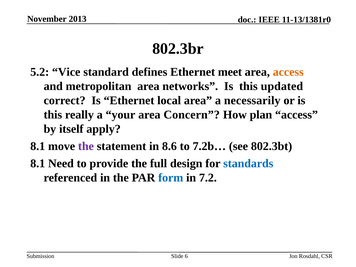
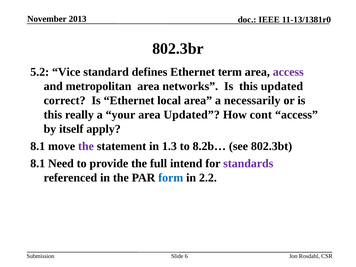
meet: meet -> term (230, 72)
access colour: orange -> purple (288, 72)
area Concern: Concern -> Updated (192, 115)
plan: plan -> cont (261, 115)
8.6: 8.6 -> 1.3 (169, 146)
7.2b…: 7.2b… -> 8.2b… (209, 146)
design: design -> intend (186, 163)
standards colour: blue -> purple (248, 163)
7.2: 7.2 -> 2.2 (208, 178)
